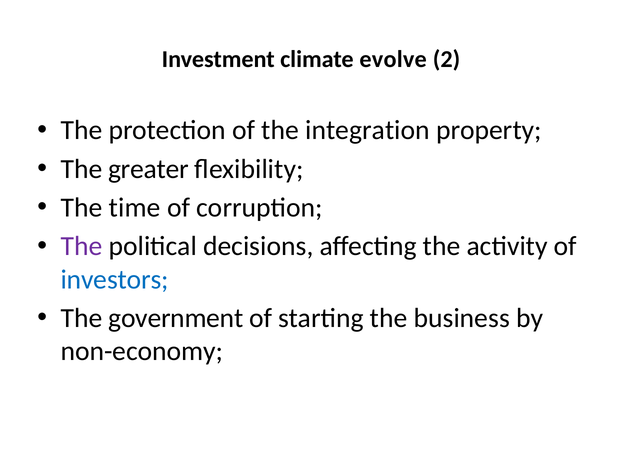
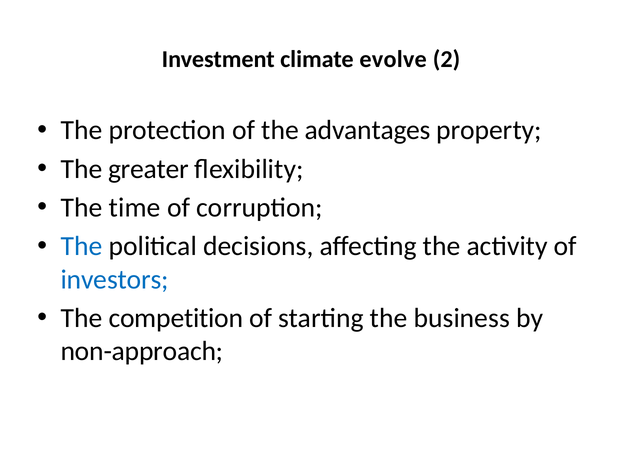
integration: integration -> advantages (368, 130)
The colour: purple -> blue (82, 247)
government: government -> competition (176, 319)
non-economy: non-economy -> non-approach (142, 352)
